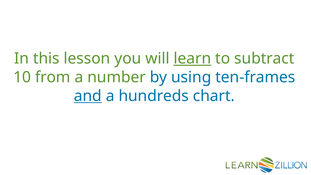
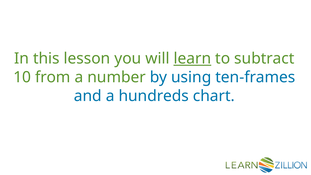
and underline: present -> none (88, 96)
